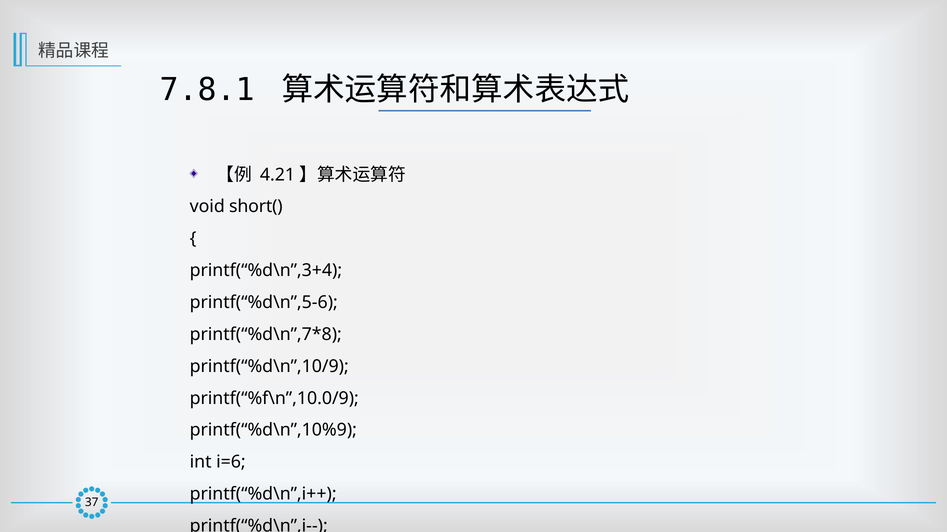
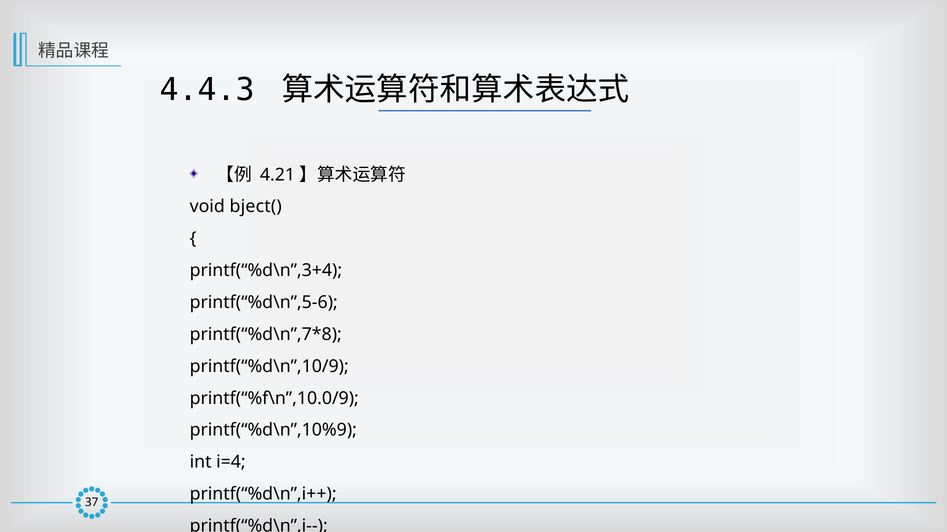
7.8.1: 7.8.1 -> 4.4.3 (207, 90)
short(: short( -> bject( (256, 207)
i=6: i=6 -> i=4 (231, 463)
